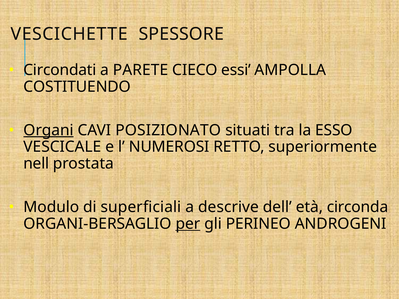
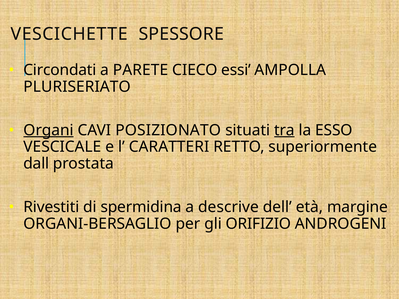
COSTITUENDO: COSTITUENDO -> PLURISERIATO (77, 87)
tra underline: none -> present (284, 130)
NUMEROSI: NUMEROSI -> CARATTERI (169, 147)
nell: nell -> dall (36, 164)
Modulo: Modulo -> Rivestiti (51, 207)
superficiali: superficiali -> spermidina (141, 207)
circonda: circonda -> margine (357, 207)
per underline: present -> none (188, 224)
PERINEO: PERINEO -> ORIFIZIO (258, 224)
